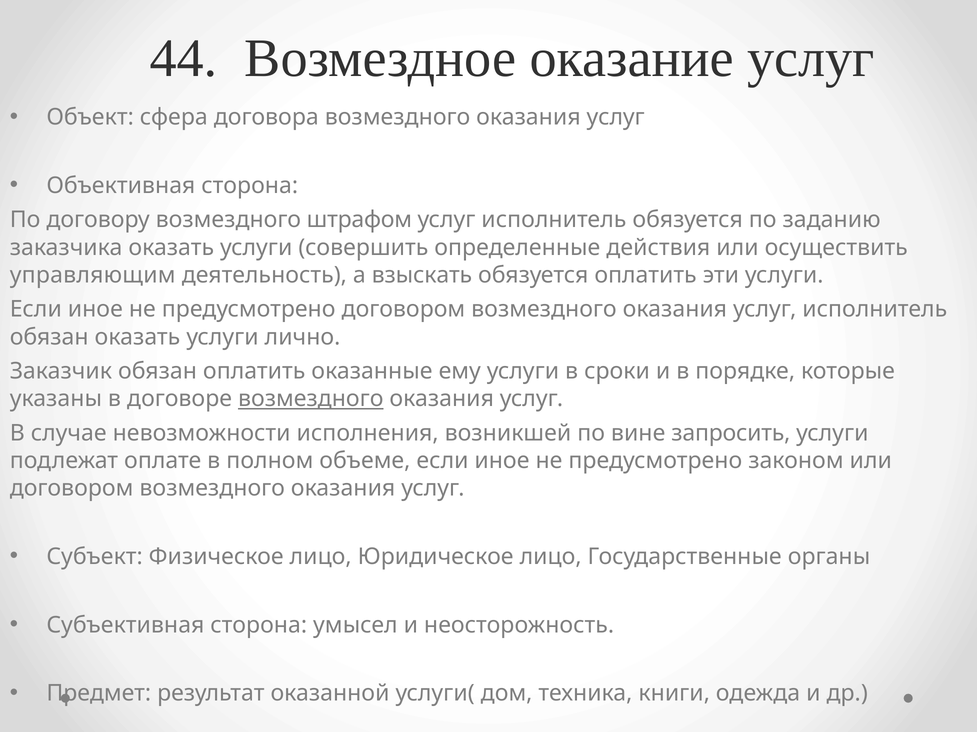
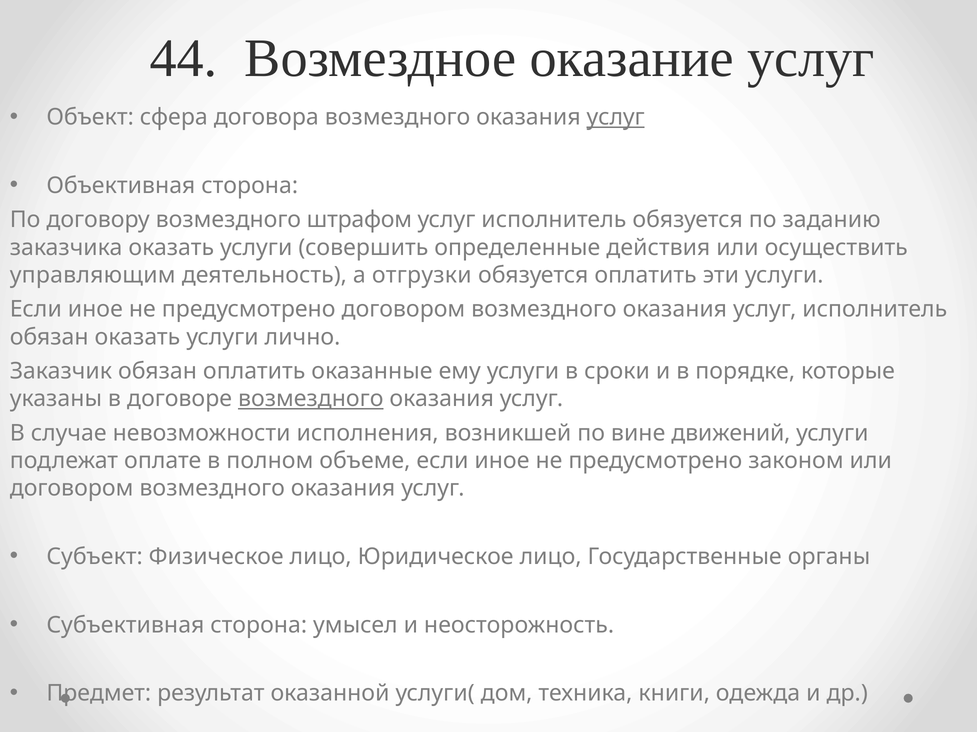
услуг underline: none -> present (616, 117)
взыскать: взыскать -> отгрузки (422, 275)
запросить: запросить -> движений (731, 433)
